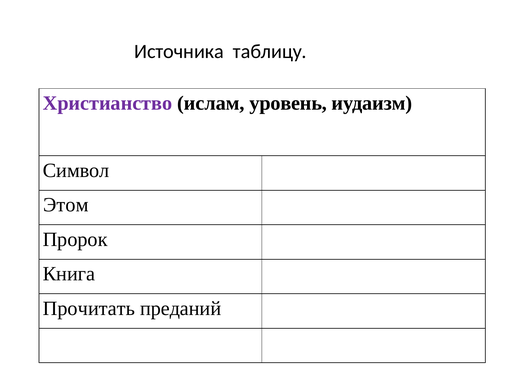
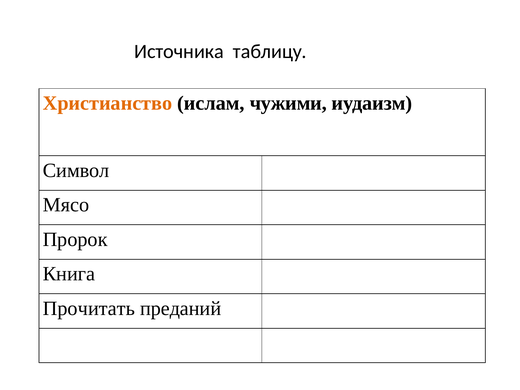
Христианство colour: purple -> orange (107, 103)
уровень: уровень -> чужими (288, 103)
Этом: Этом -> Мясо (66, 205)
